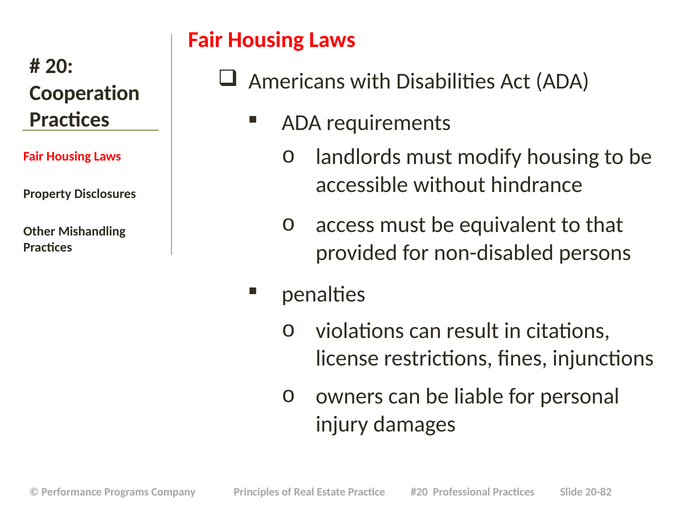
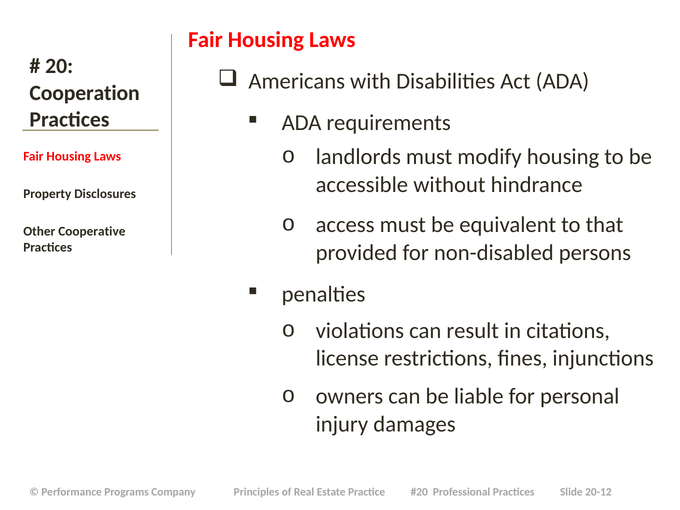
Mishandling: Mishandling -> Cooperative (92, 231)
20-82: 20-82 -> 20-12 (598, 492)
